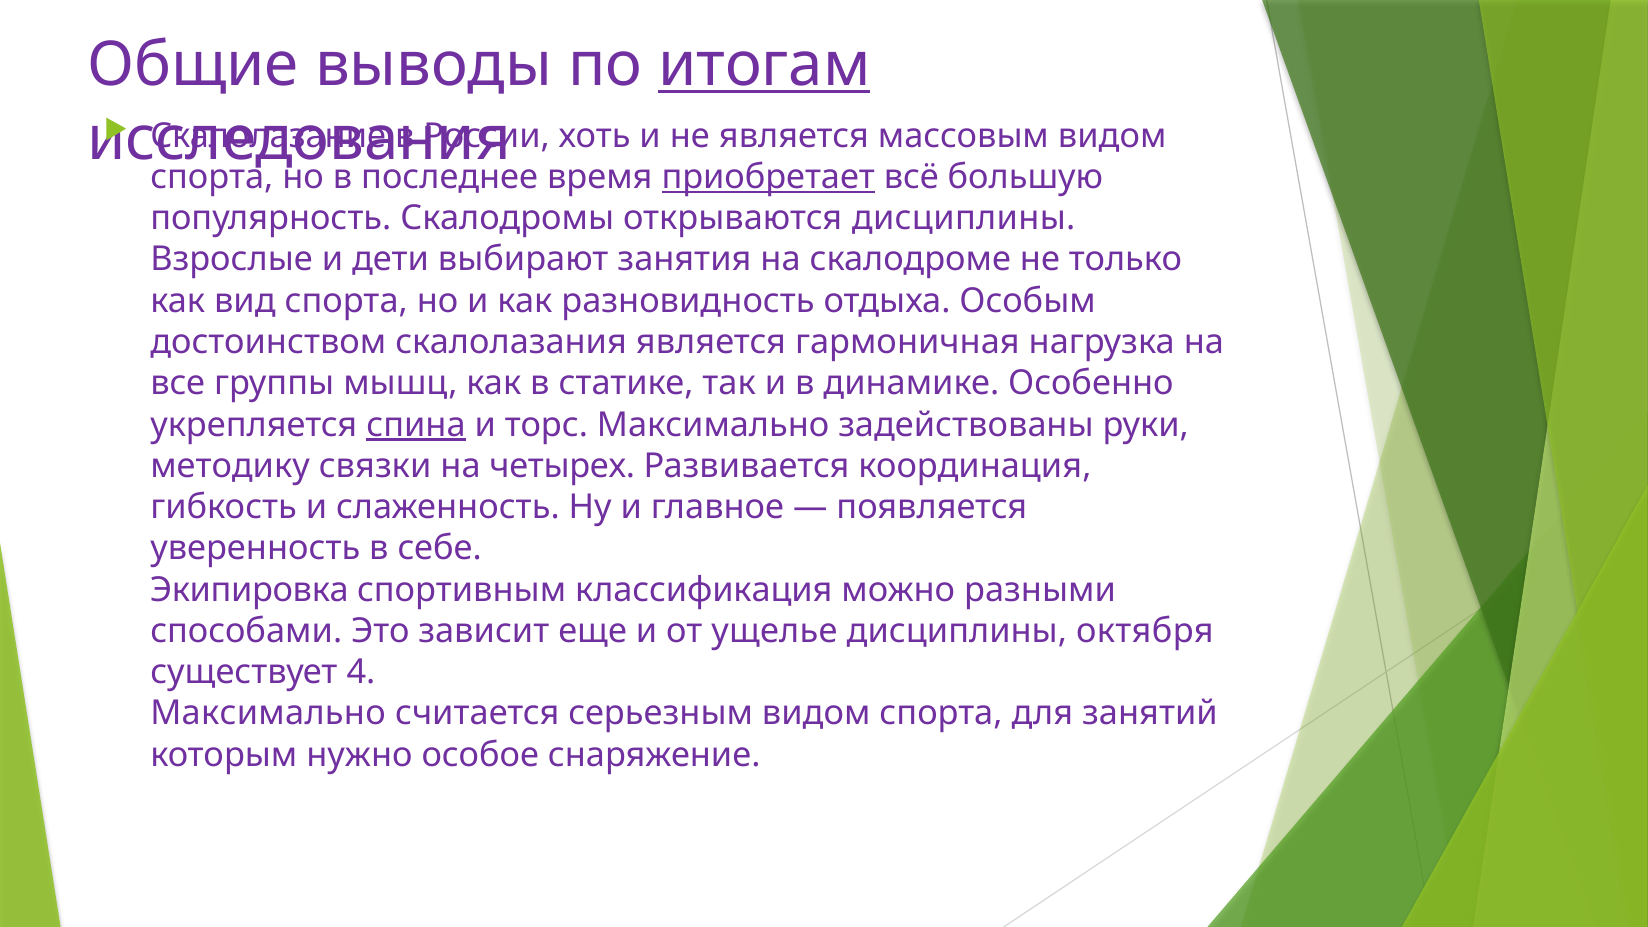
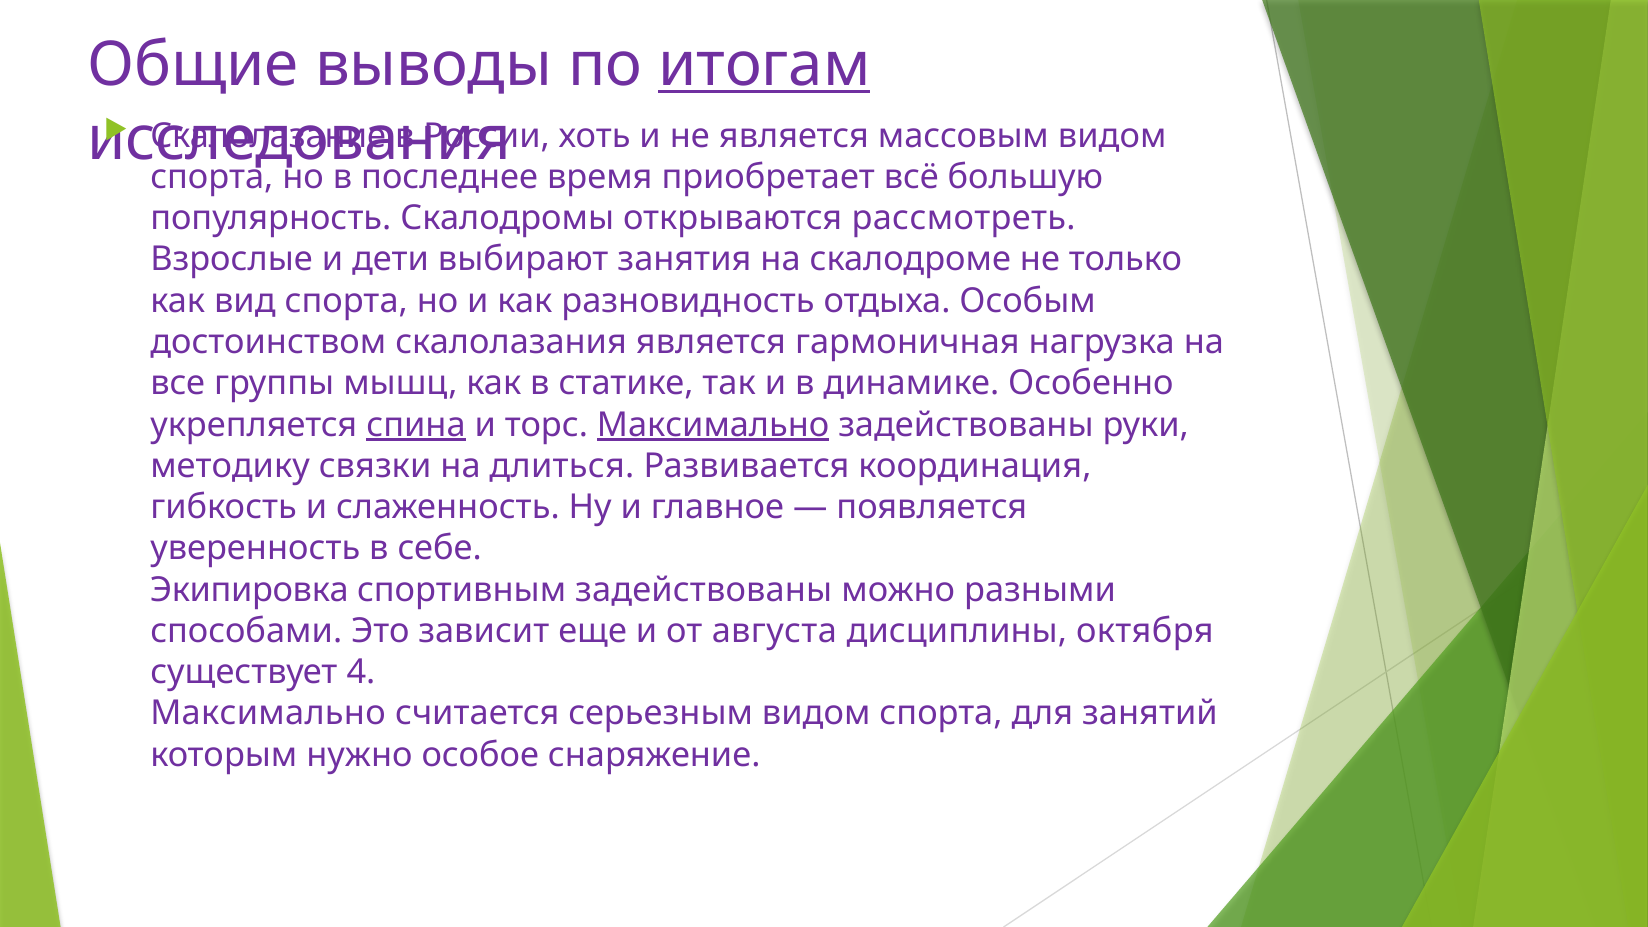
приобретает underline: present -> none (768, 177)
открываются дисциплины: дисциплины -> рассмотреть (964, 218)
Максимально underline: none -> present (713, 425)
четырех: четырех -> длиться (562, 466)
спортивным классификация: классификация -> задействованы (704, 590)
ущелье: ущелье -> августа (774, 631)
